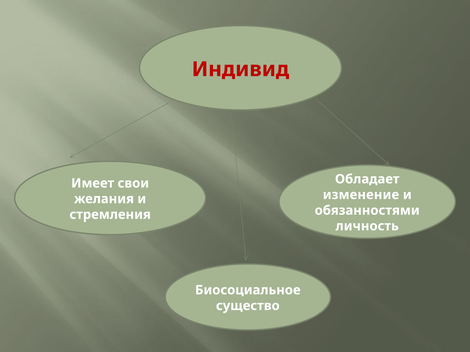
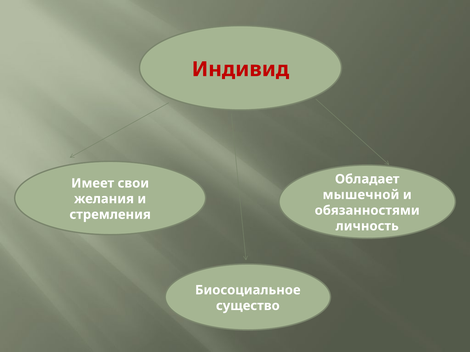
изменение: изменение -> мышечной (361, 195)
